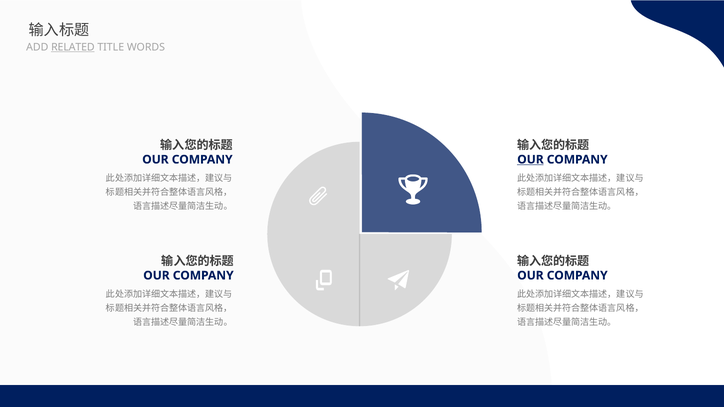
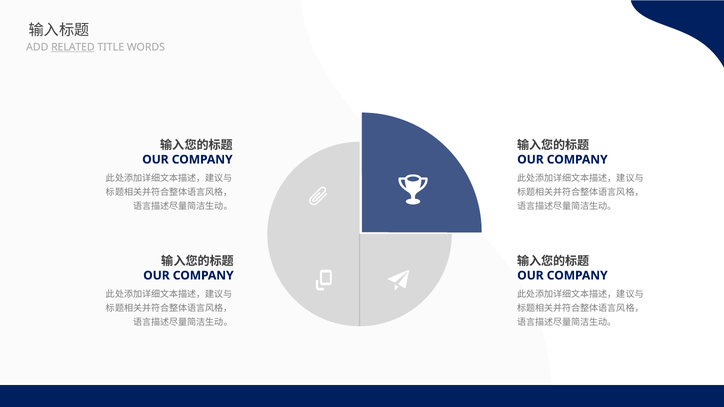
OUR underline: present -> none (530, 160)
